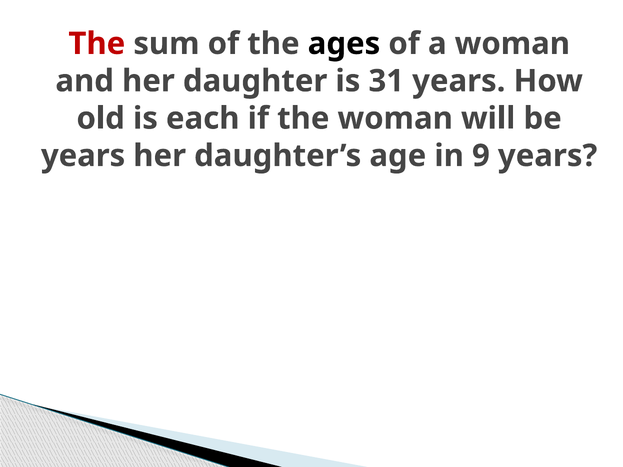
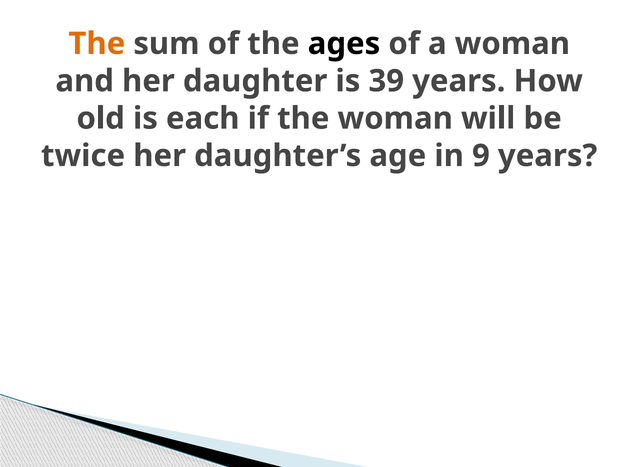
The colour: red -> orange (97, 44)
31: 31 -> 39 (386, 81)
years: years -> twice (83, 156)
